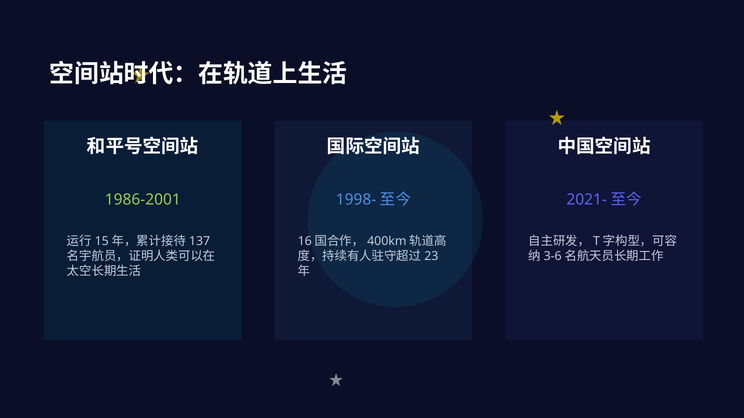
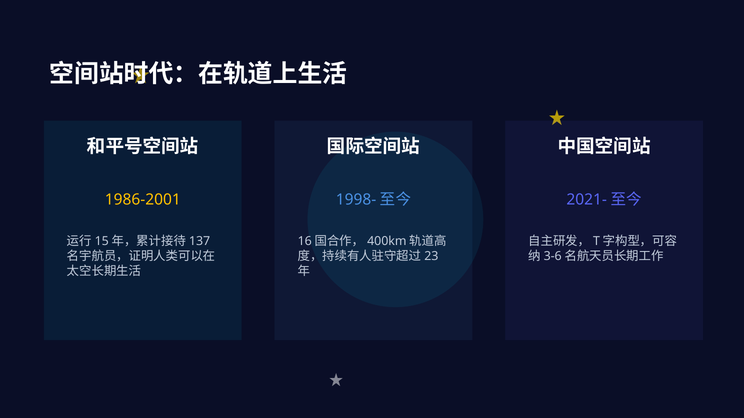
1986-2001 colour: light green -> yellow (143, 200)
